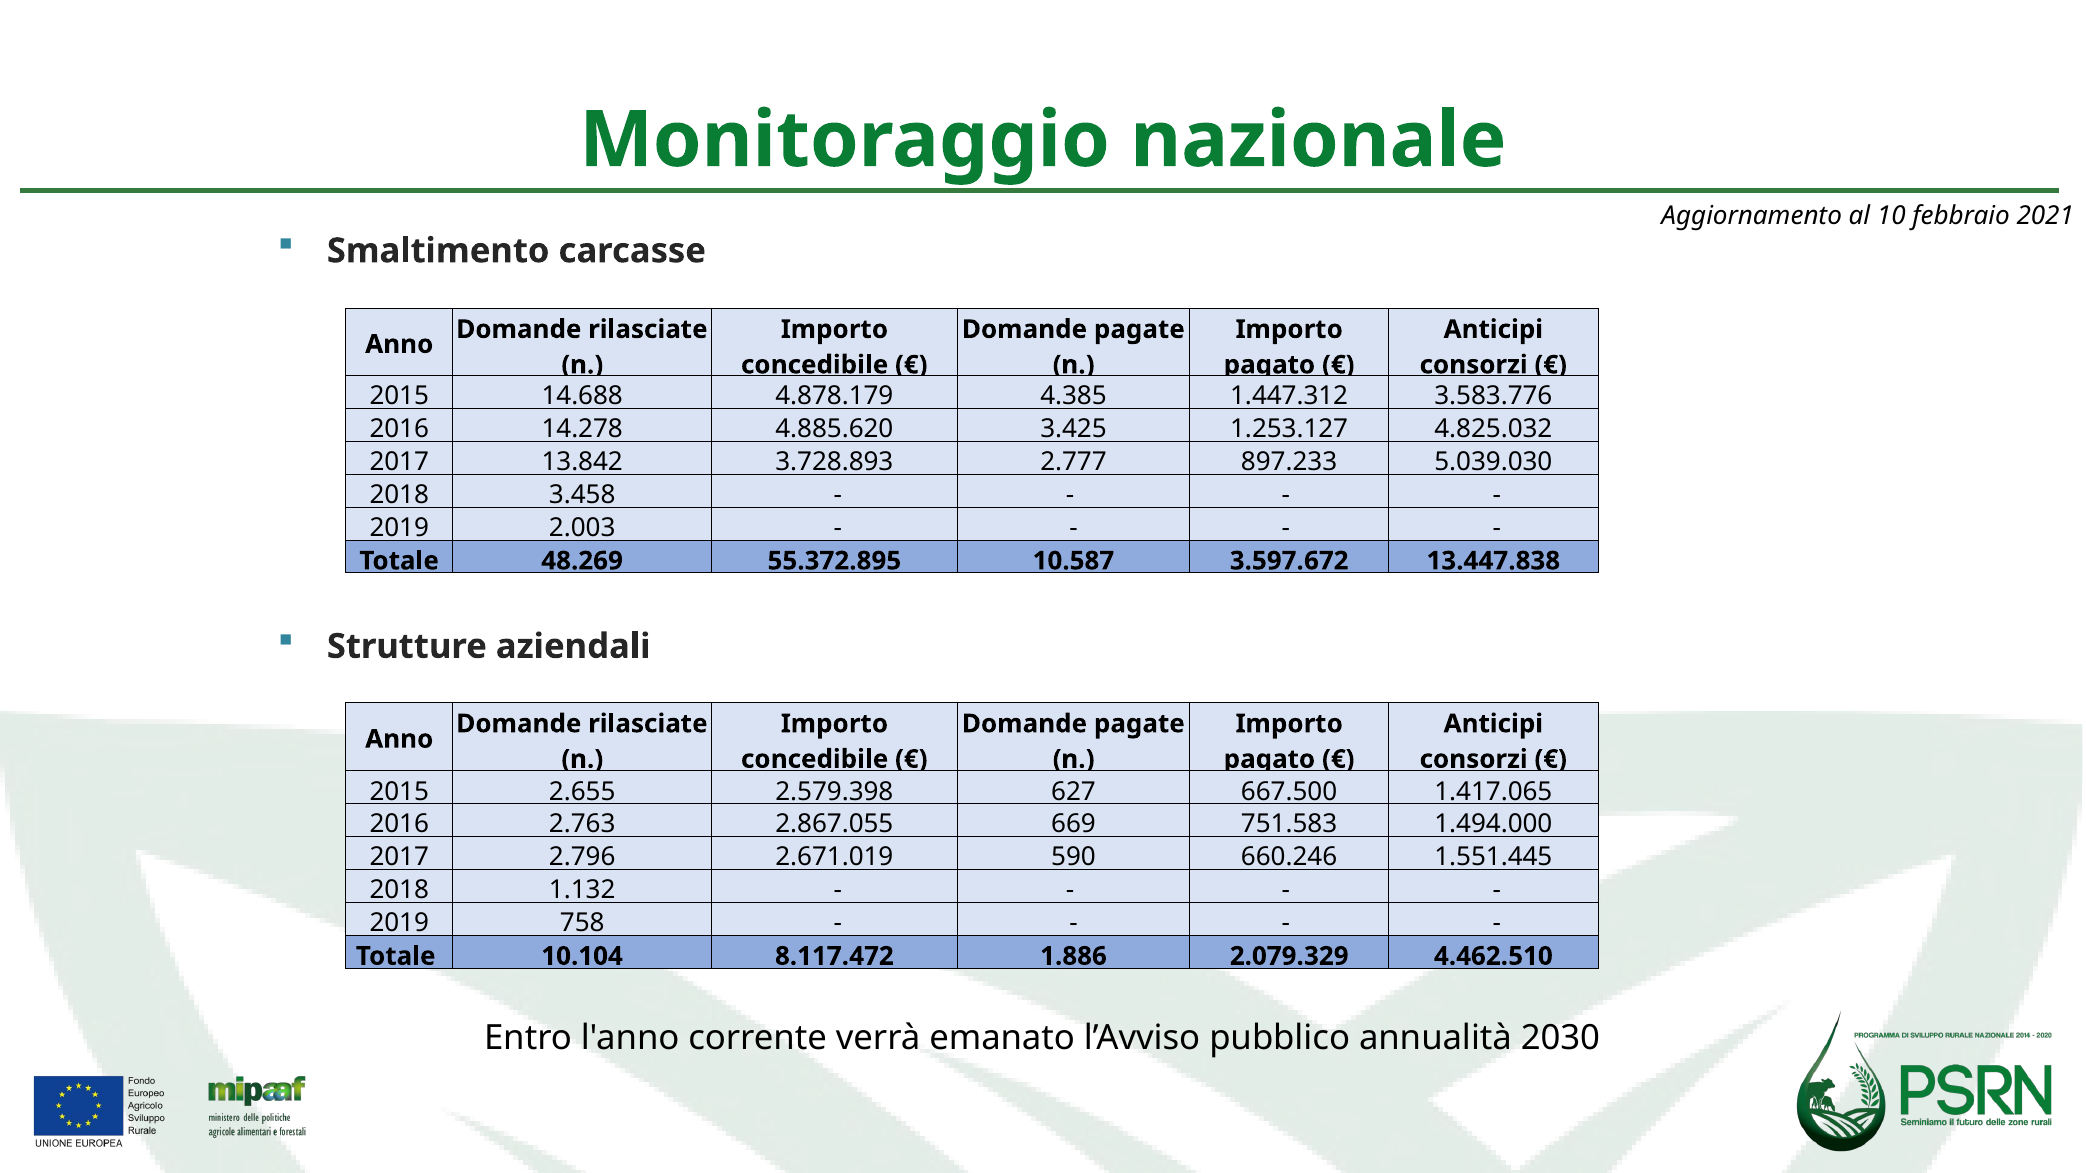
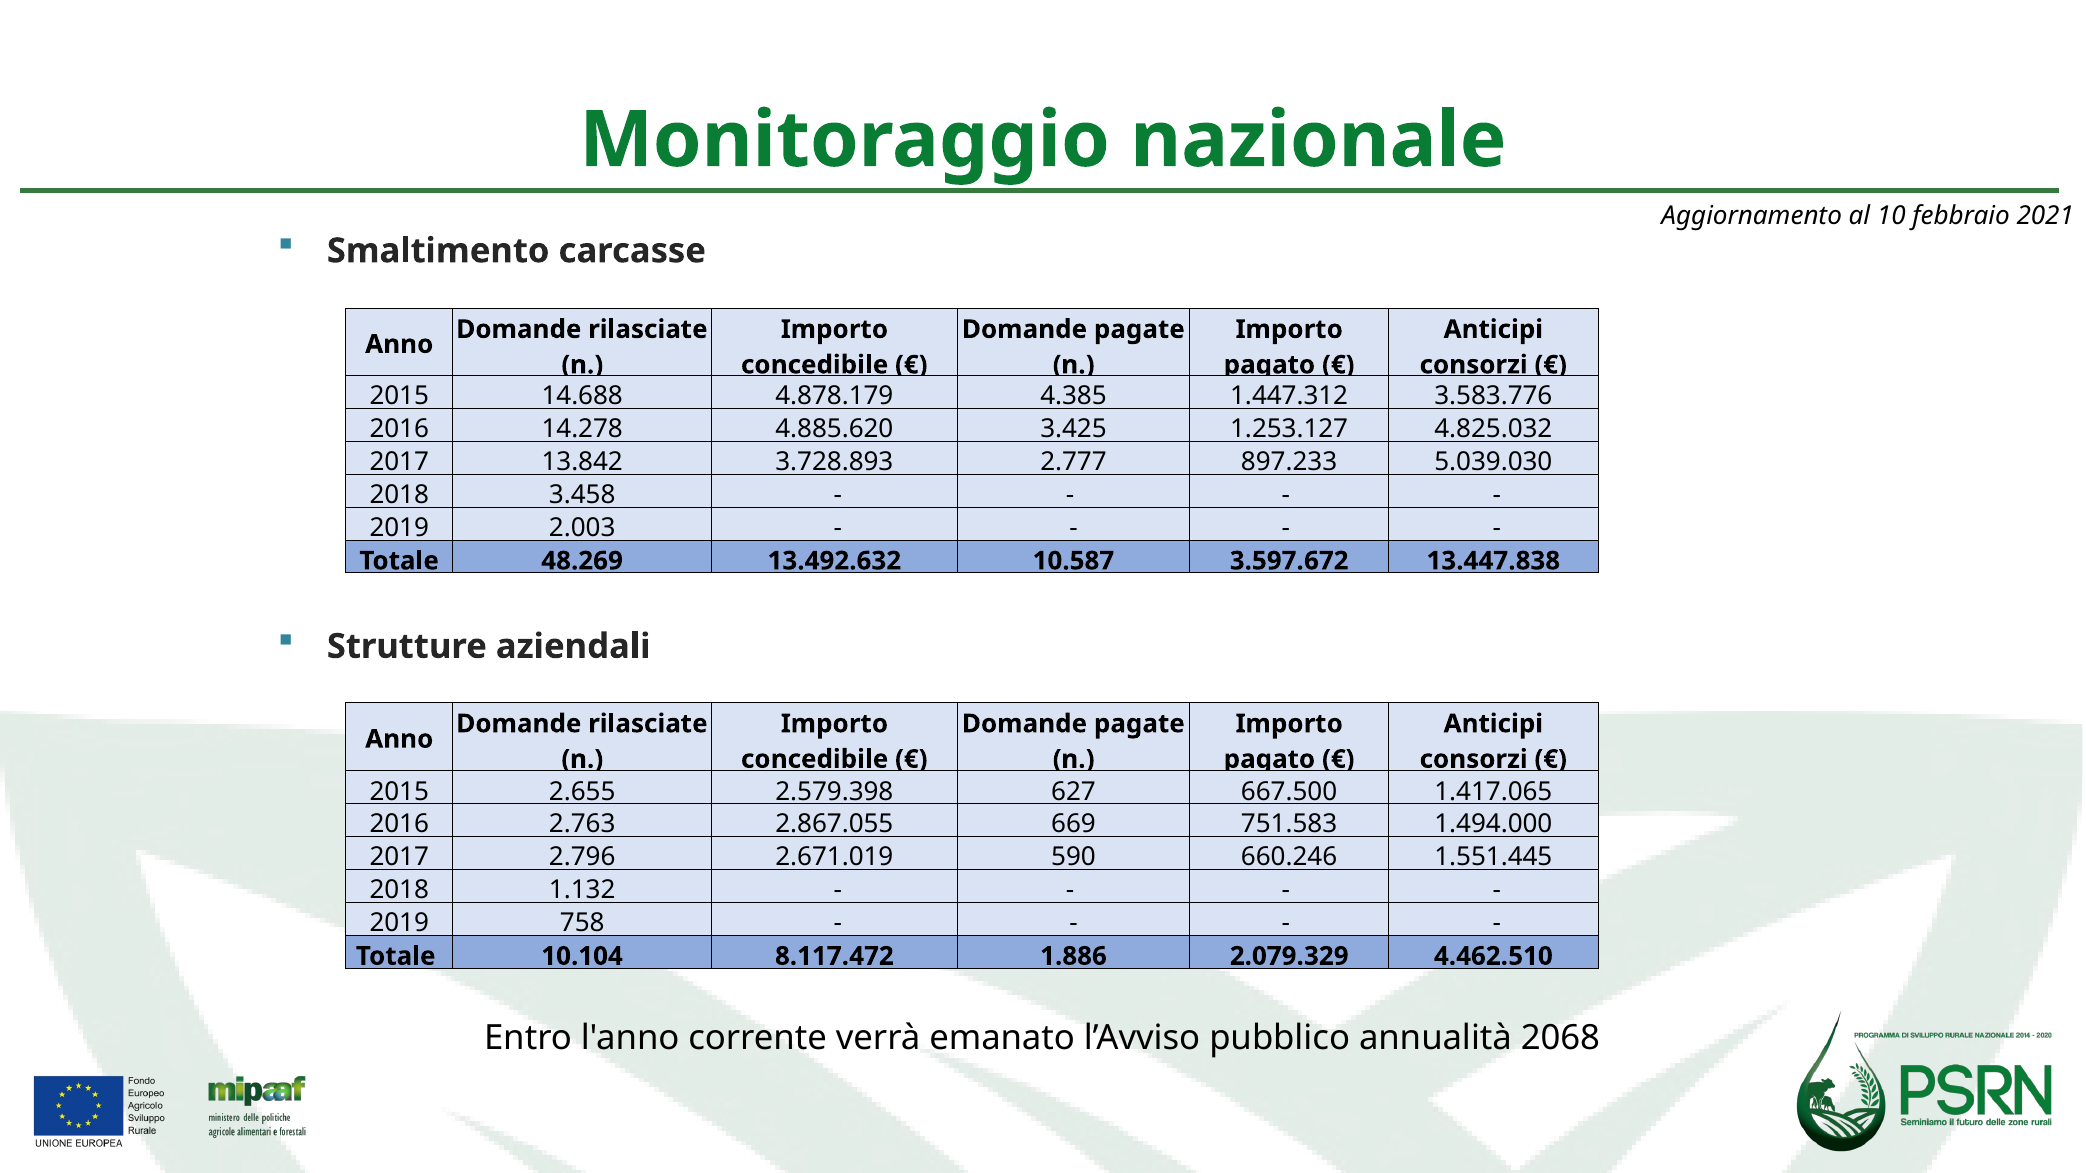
55.372.895: 55.372.895 -> 13.492.632 (834, 561)
2030: 2030 -> 2068 (1560, 1039)
